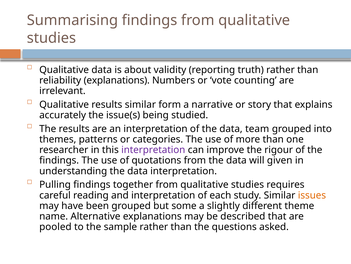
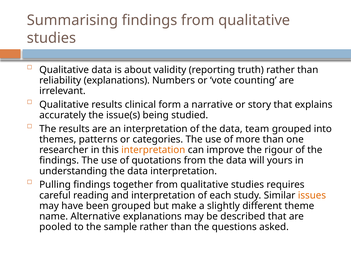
results similar: similar -> clinical (140, 104)
interpretation colour: purple -> orange (153, 150)
given: given -> yours (280, 160)
some: some -> make (184, 205)
